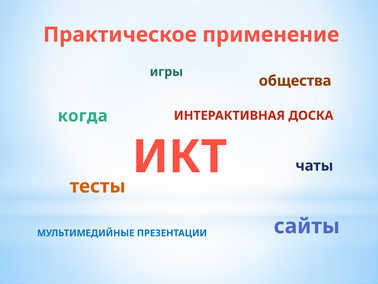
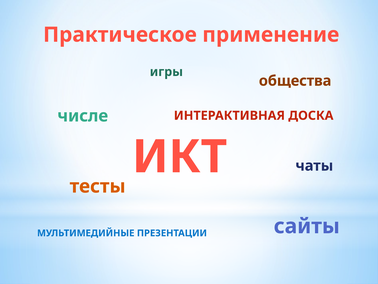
когда: когда -> числе (83, 116)
